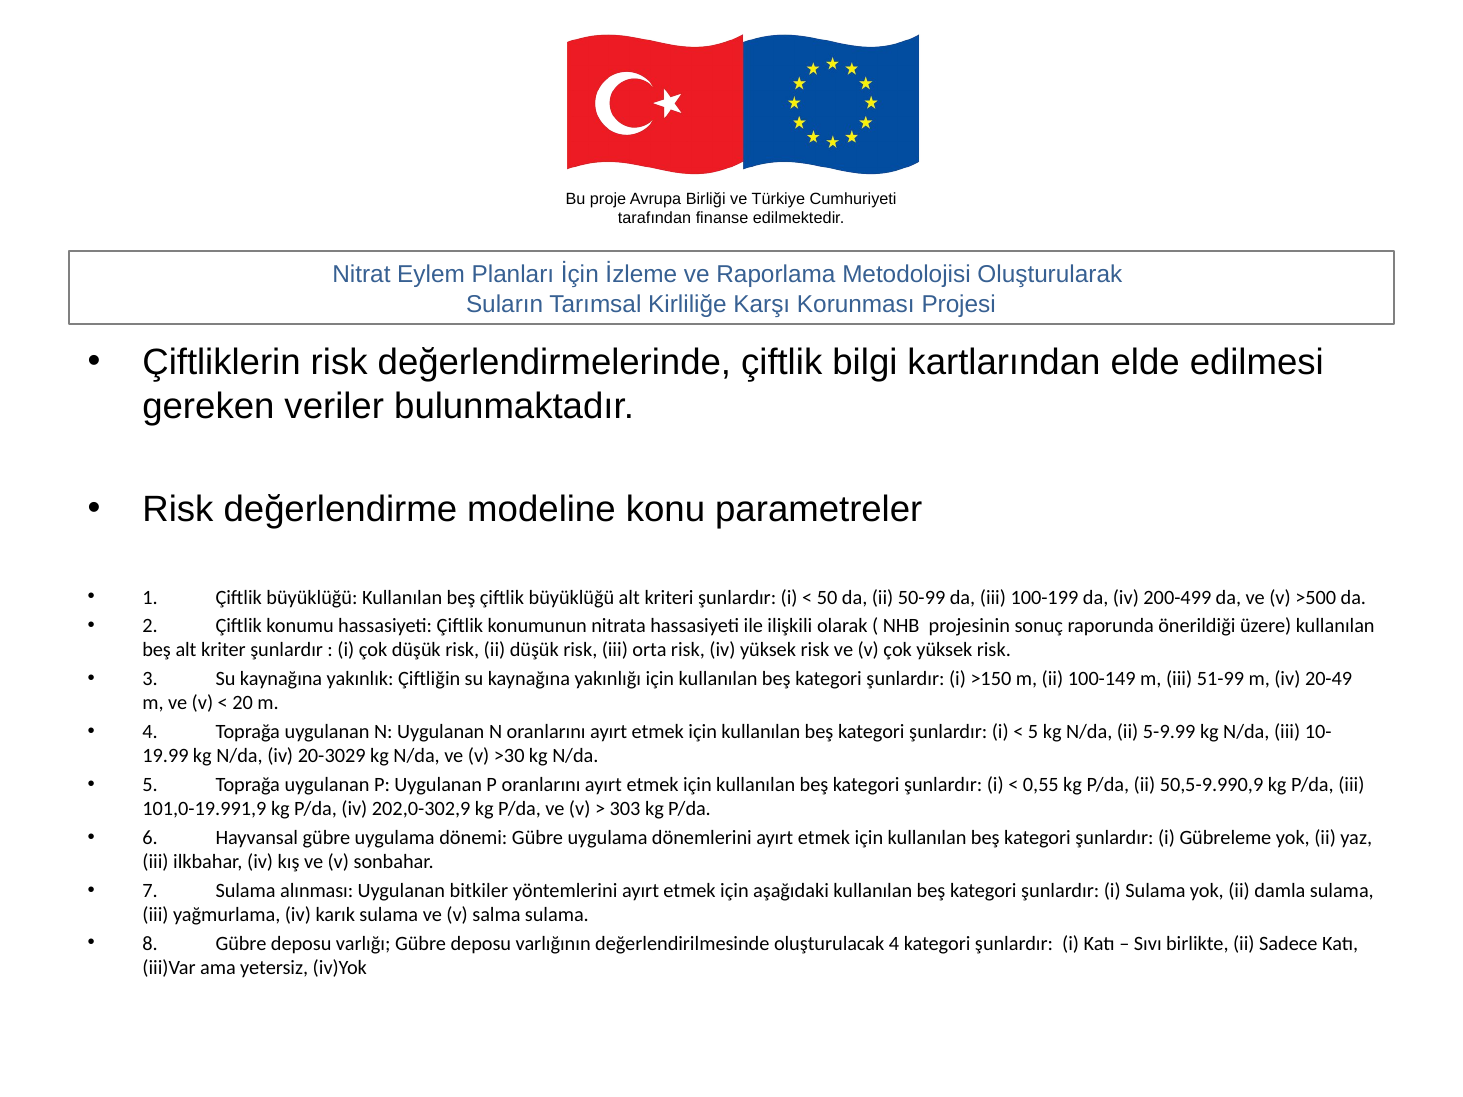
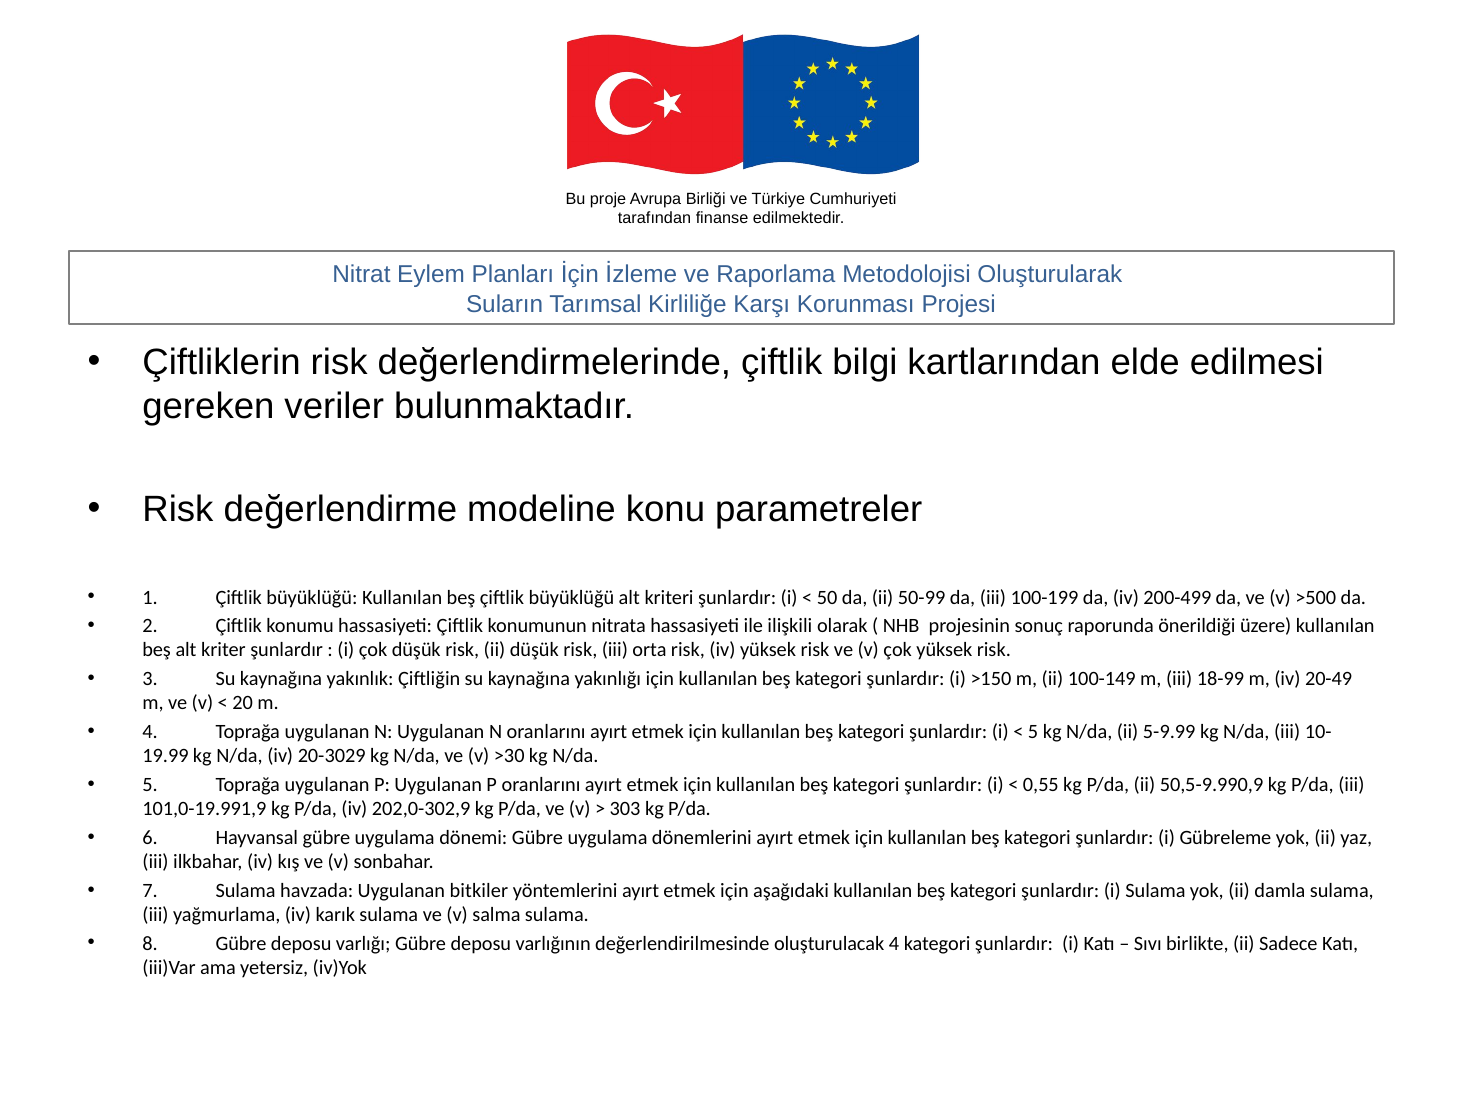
51-99: 51-99 -> 18-99 (1220, 679)
alınması: alınması -> havzada (317, 891)
